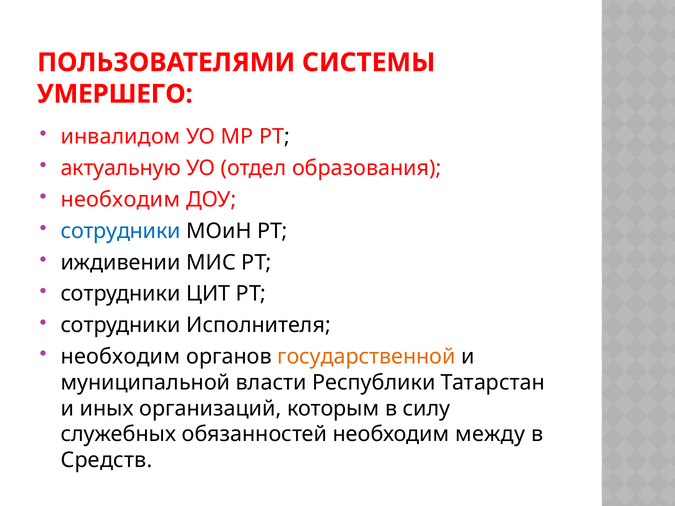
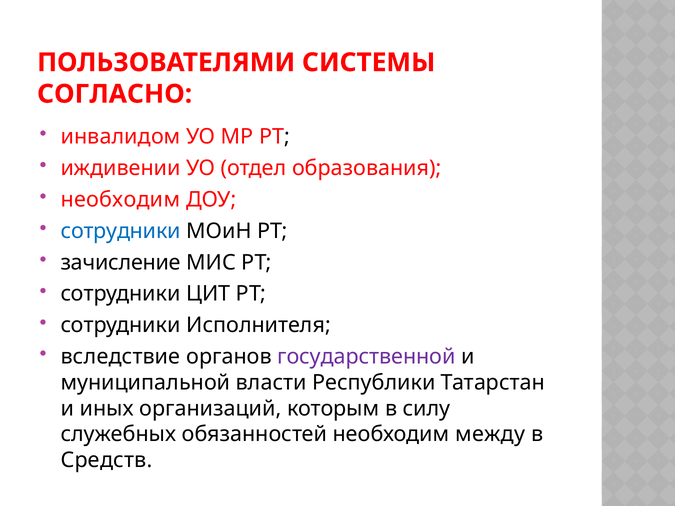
УМЕРШЕГО: УМЕРШЕГО -> СОГЛАСНО (115, 94)
актуальную: актуальную -> иждивении (121, 168)
иждивении: иждивении -> зачисление (121, 263)
необходим: необходим -> вследствие (121, 357)
государственной colour: orange -> purple (366, 357)
